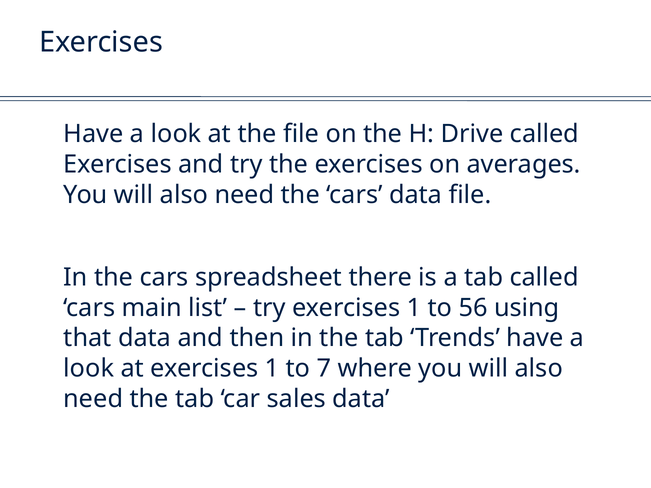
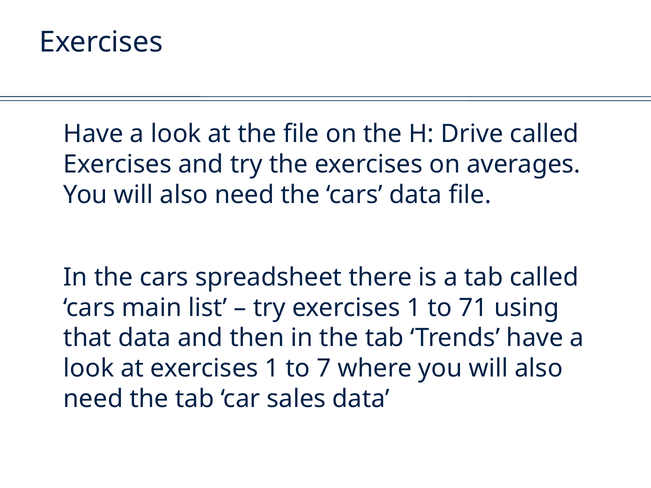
56: 56 -> 71 (473, 308)
